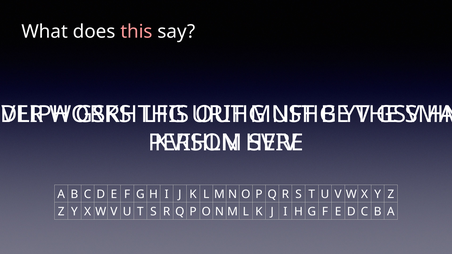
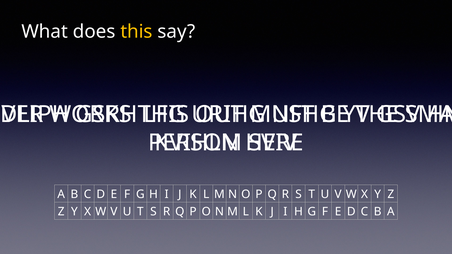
this colour: pink -> yellow (137, 32)
